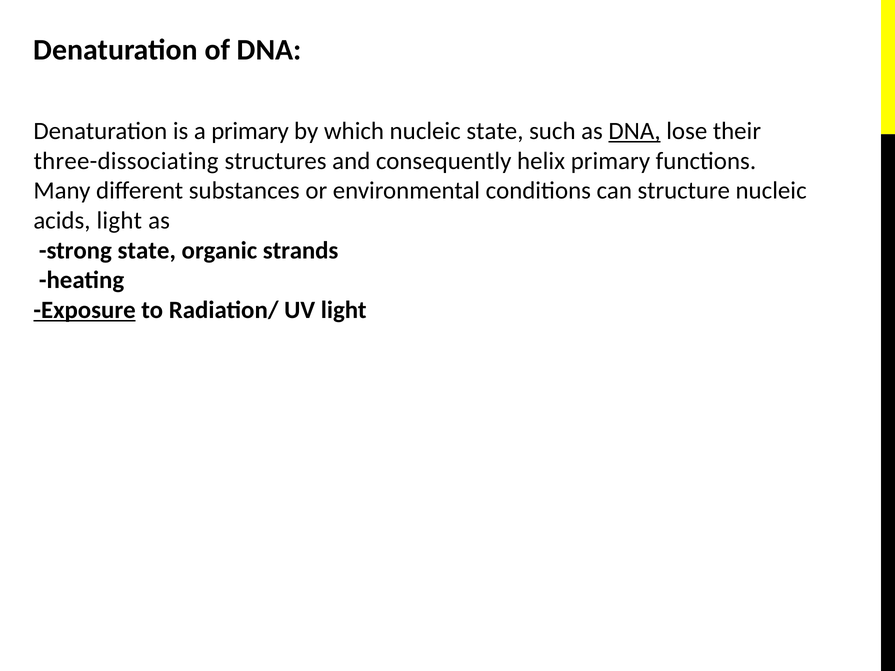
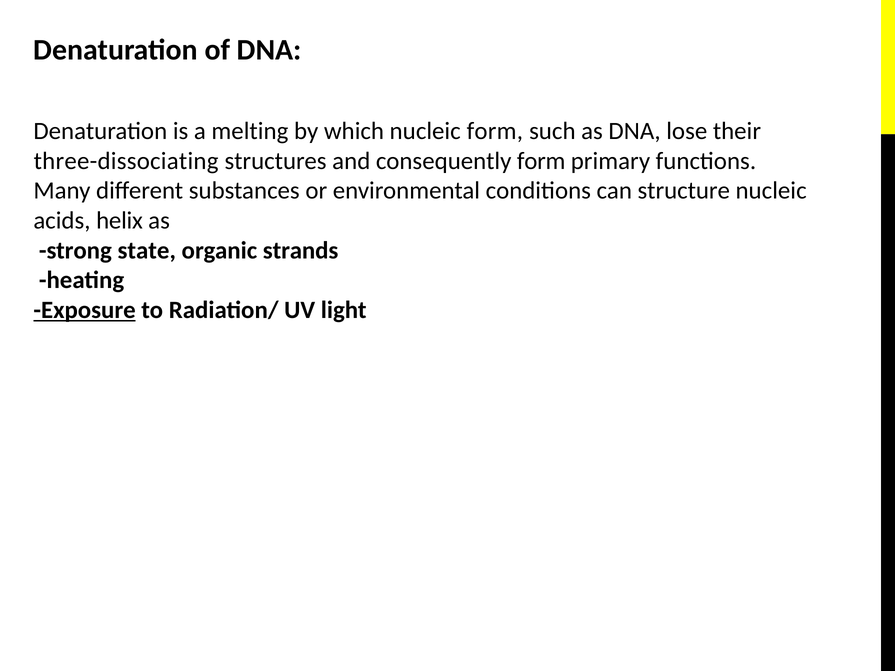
a primary: primary -> melting (250, 131)
nucleic state: state -> form (495, 131)
DNA underline: present -> none (635, 131)
consequently helix: helix -> form (541, 161)
acids light: light -> helix (120, 221)
